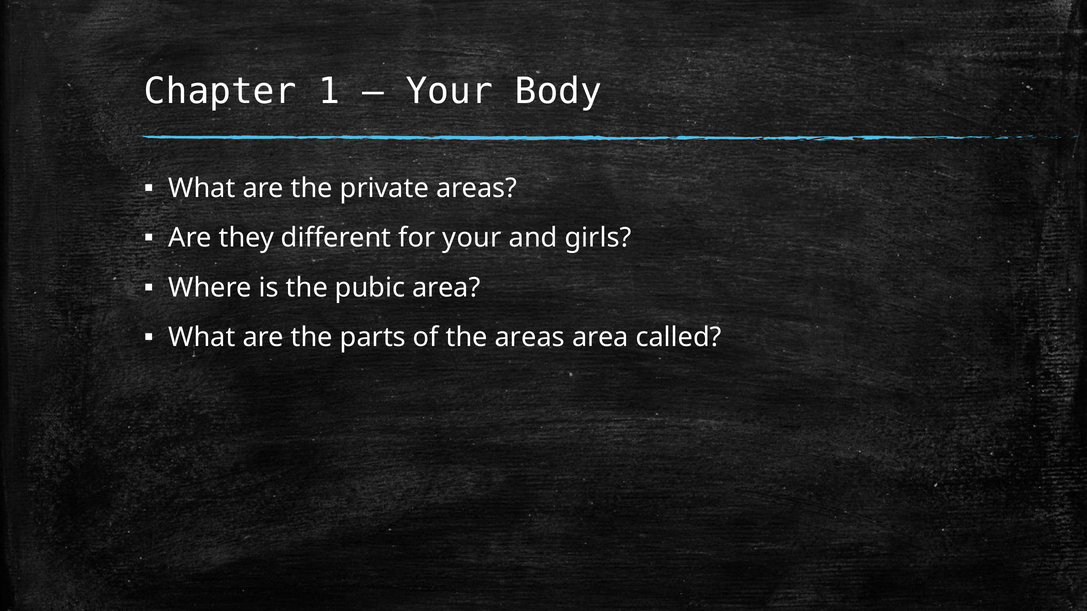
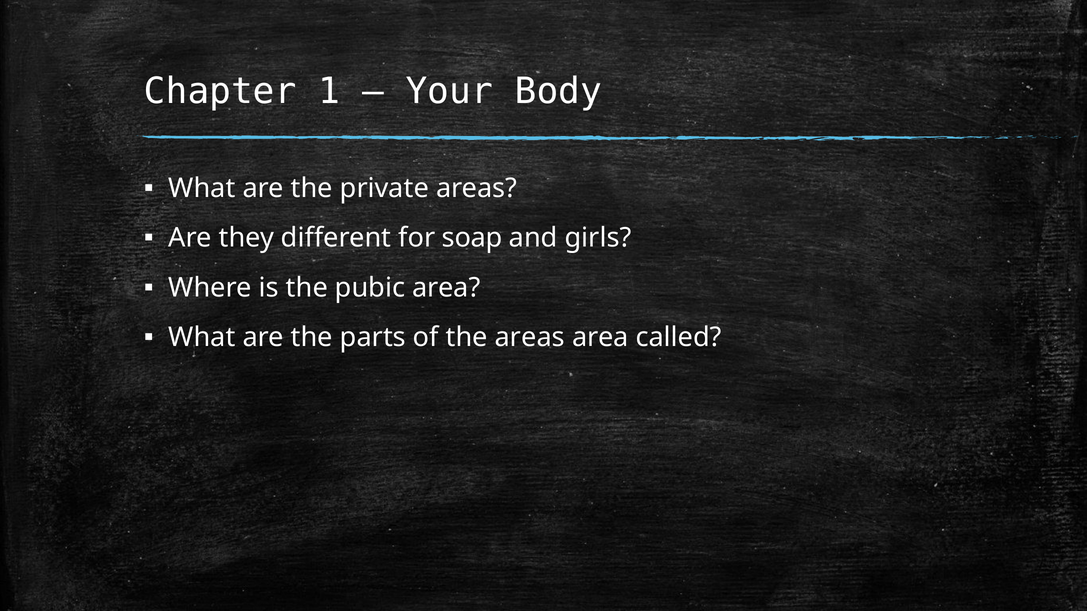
for your: your -> soap (472, 238)
